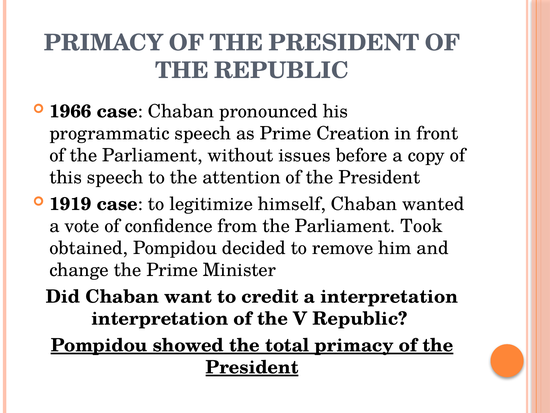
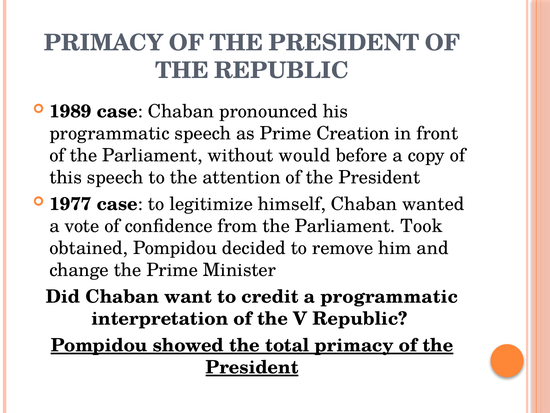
1966: 1966 -> 1989 (70, 111)
issues: issues -> would (304, 155)
1919: 1919 -> 1977 (70, 204)
a interpretation: interpretation -> programmatic (389, 296)
